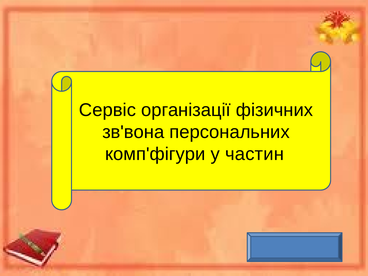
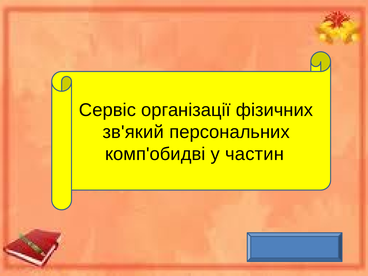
зв'вона: зв'вона -> зв'який (133, 132)
комп'фігури: комп'фігури -> комп'обидві (155, 154)
